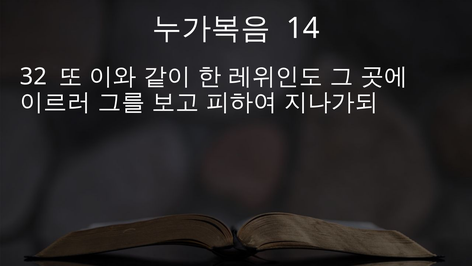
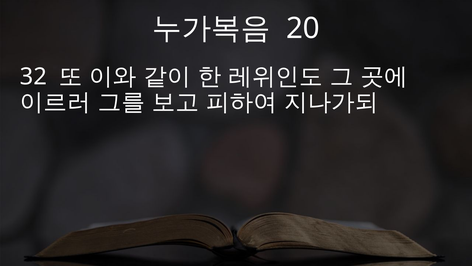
14: 14 -> 20 (303, 28)
